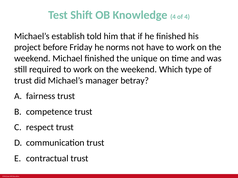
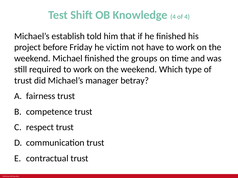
norms: norms -> victim (118, 47)
unique: unique -> groups (144, 59)
